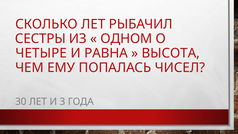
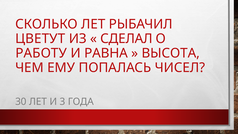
СЕСТРЫ: СЕСТРЫ -> ЦВЕТУТ (40, 39)
ОДНОМ: ОДНОМ -> СДЕЛАЛ (126, 39)
ЧЕТЫРЕ: ЧЕТЫРЕ -> РАБОТУ (41, 53)
